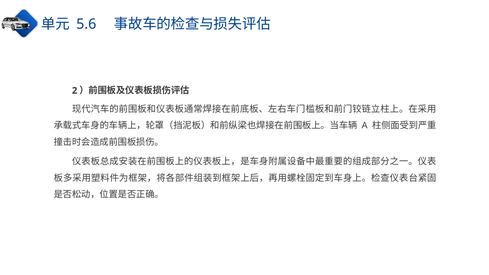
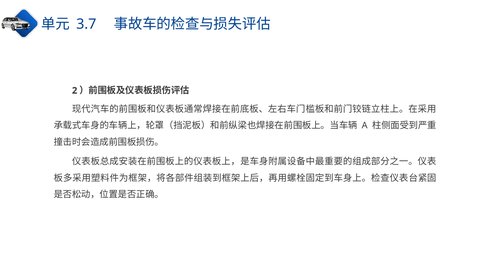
5.6: 5.6 -> 3.7 (86, 24)
